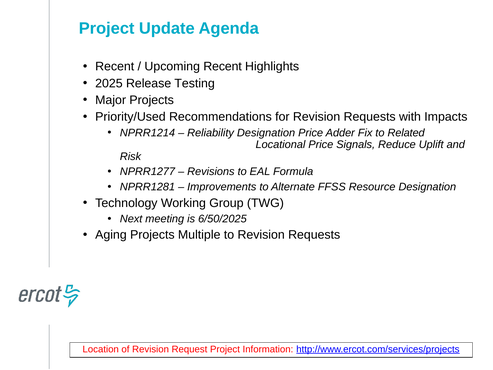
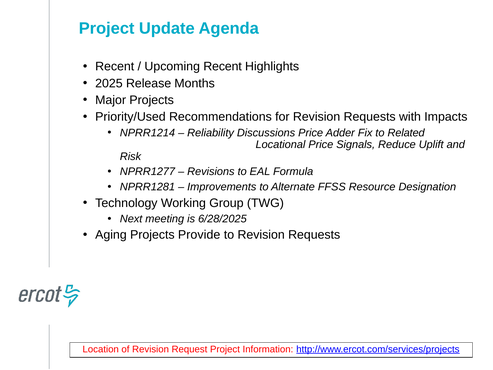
Testing: Testing -> Months (195, 83)
Reliability Designation: Designation -> Discussions (266, 133)
6/50/2025: 6/50/2025 -> 6/28/2025 (222, 219)
Multiple: Multiple -> Provide (199, 235)
